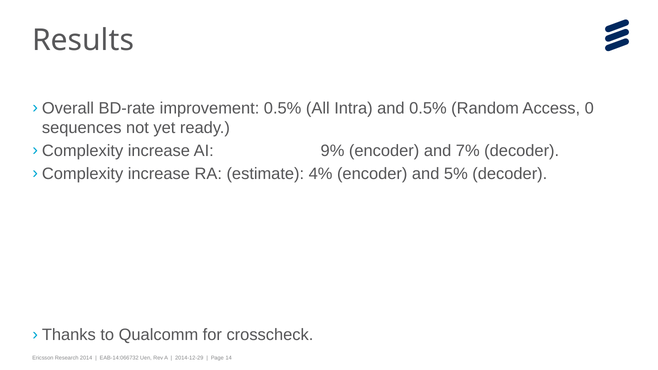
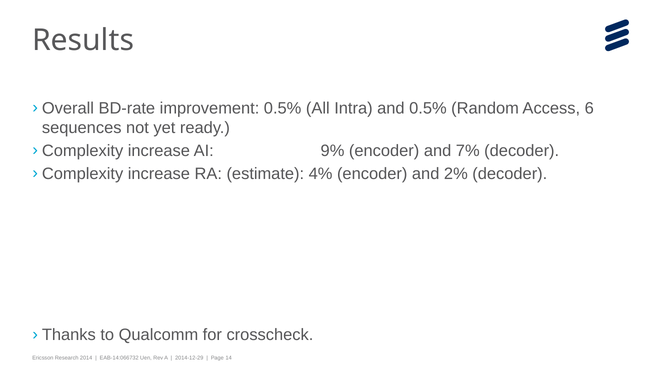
0: 0 -> 6 (589, 108)
5%: 5% -> 2% (456, 174)
